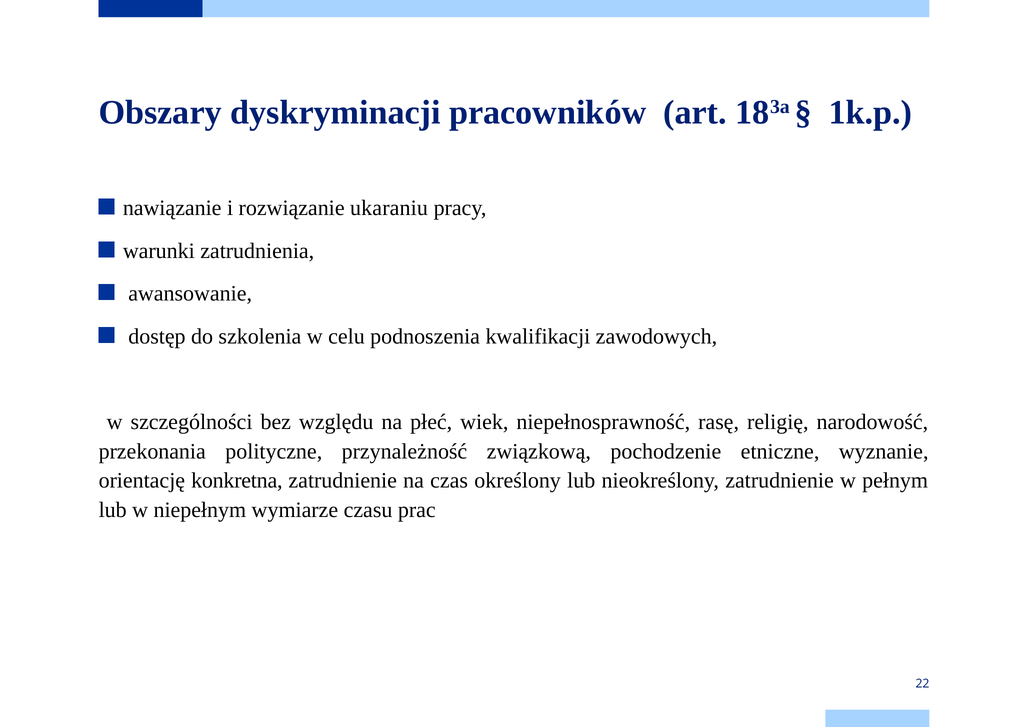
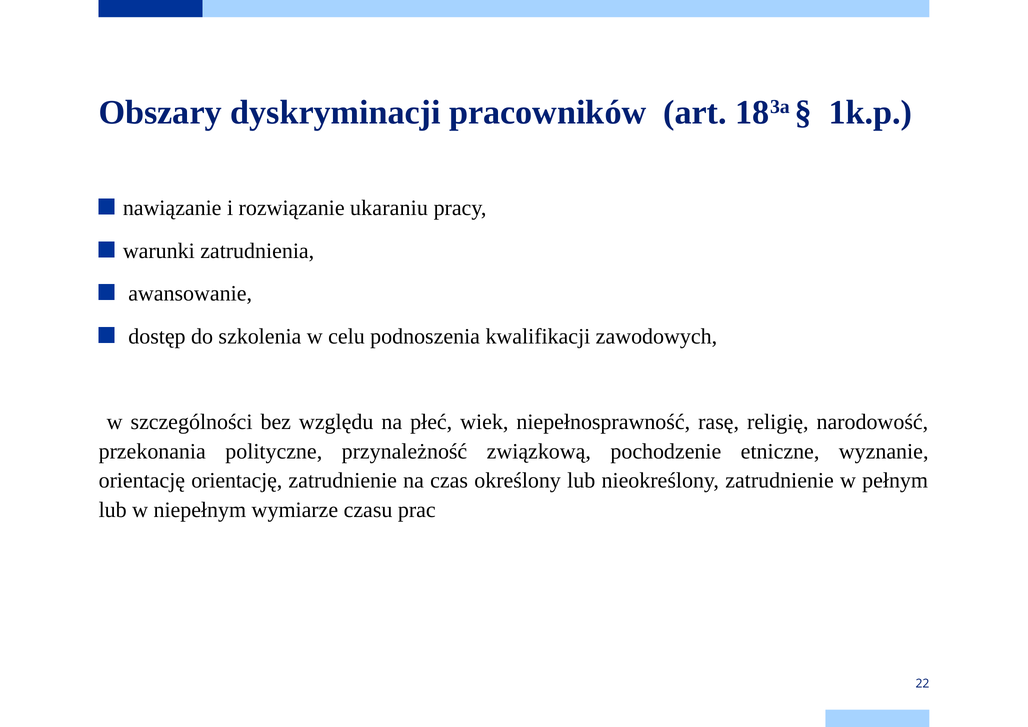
orientację konkretna: konkretna -> orientację (237, 481)
